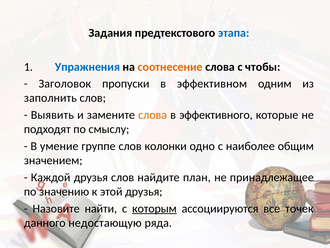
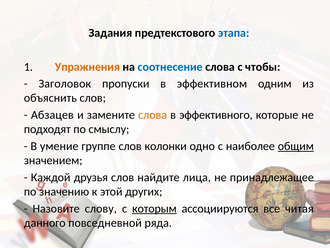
Упражнения colour: blue -> orange (87, 67)
соотнесение colour: orange -> blue (170, 67)
заполнить: заполнить -> объяснить (50, 98)
Выявить: Выявить -> Абзацев (52, 115)
общим underline: none -> present (296, 146)
план: план -> лица (197, 177)
этой друзья: друзья -> других (144, 191)
найти: найти -> слову (101, 208)
точек: точек -> читая (299, 208)
недостающую: недостающую -> повседневной (105, 222)
